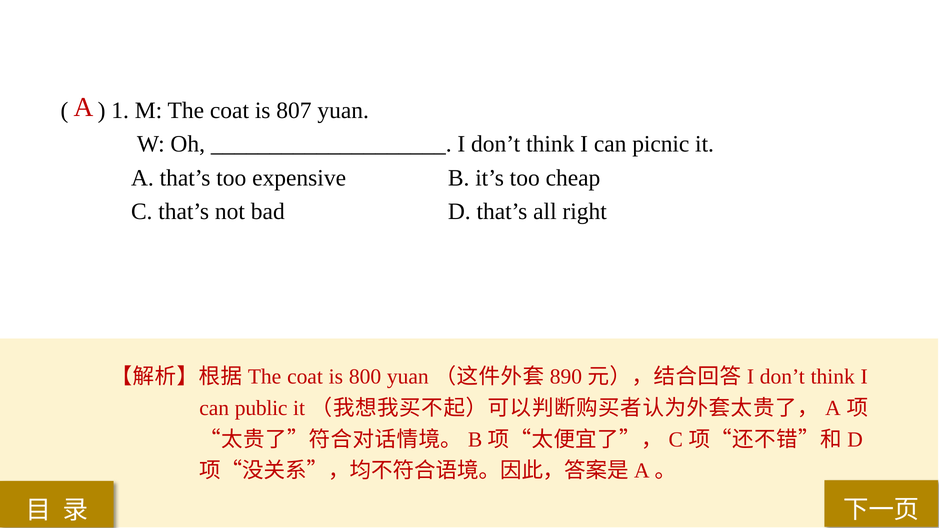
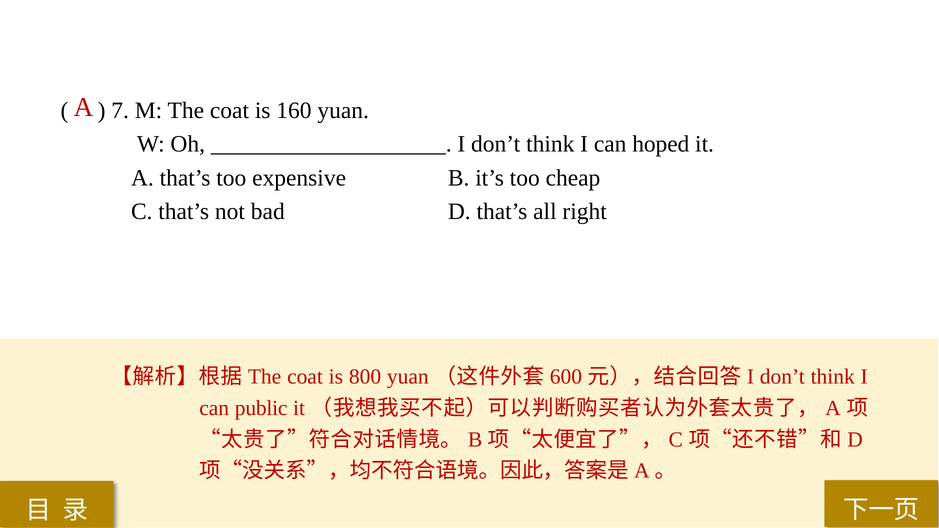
1: 1 -> 7 (120, 110)
807: 807 -> 160 (294, 110)
picnic: picnic -> hoped (661, 144)
890: 890 -> 600 (566, 377)
